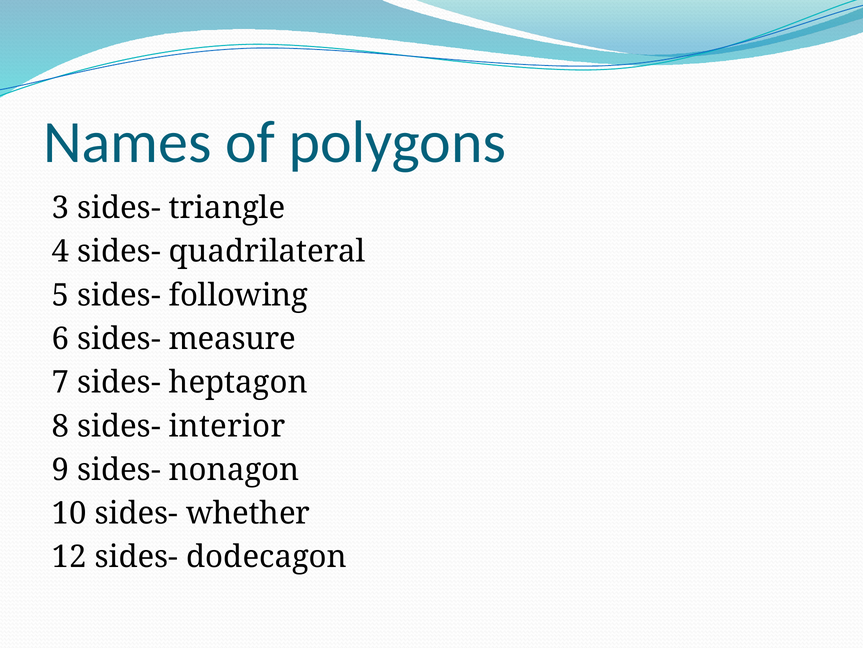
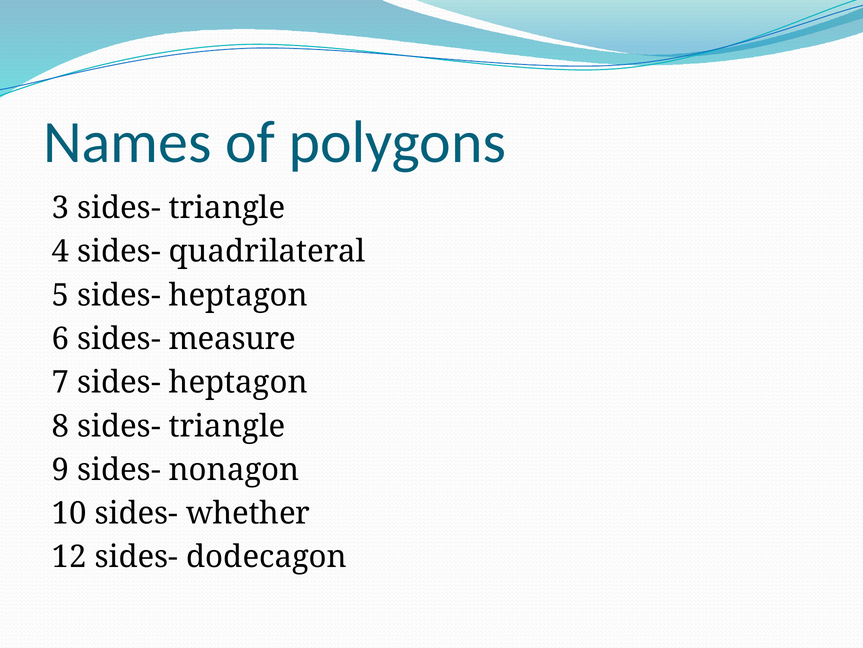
5 sides- following: following -> heptagon (238, 295)
8 sides- interior: interior -> triangle (227, 426)
